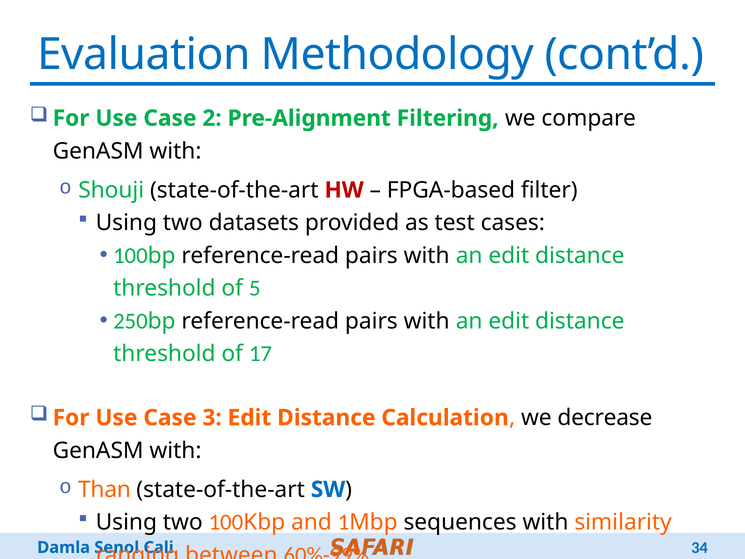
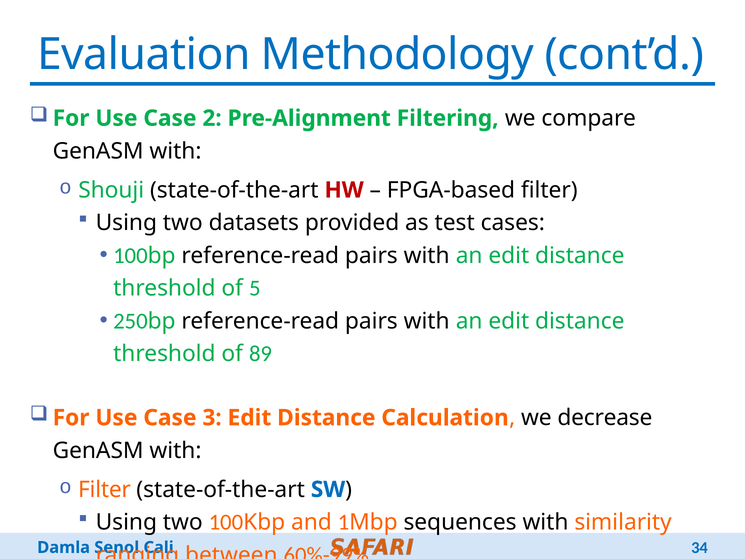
17: 17 -> 89 (261, 354)
Than: Than -> Filter (104, 489)
